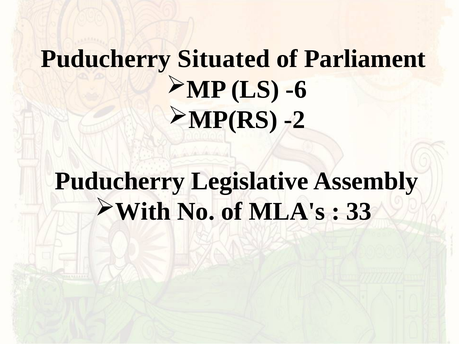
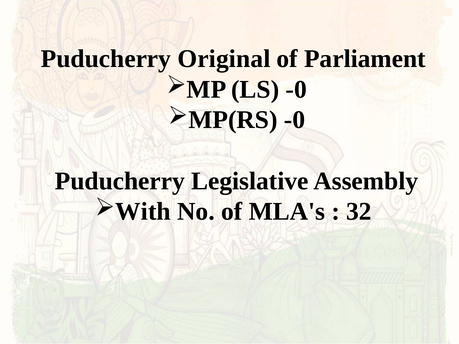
Situated: Situated -> Original (224, 59)
LS -6: -6 -> -0 (296, 89)
MP(RS -2: -2 -> -0 (295, 120)
33: 33 -> 32 (359, 212)
